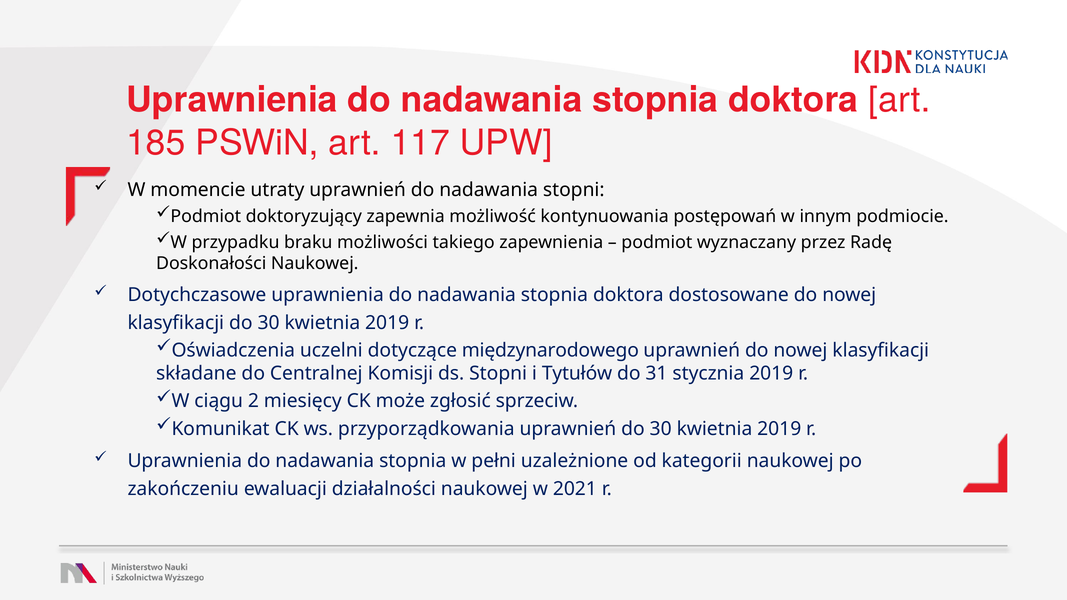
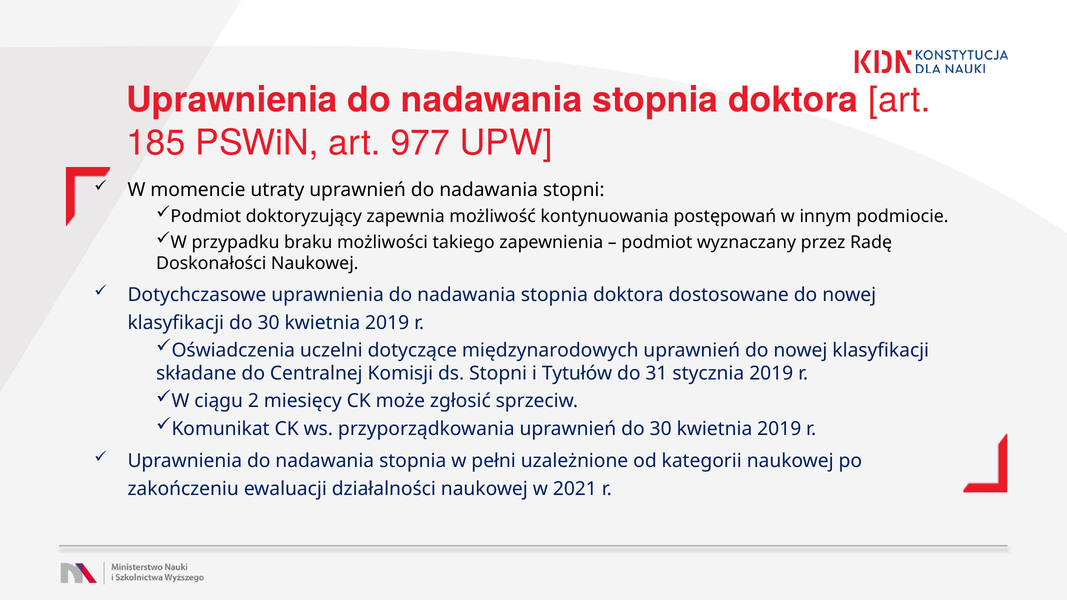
117: 117 -> 977 (420, 143)
międzynarodowego: międzynarodowego -> międzynarodowych (550, 350)
